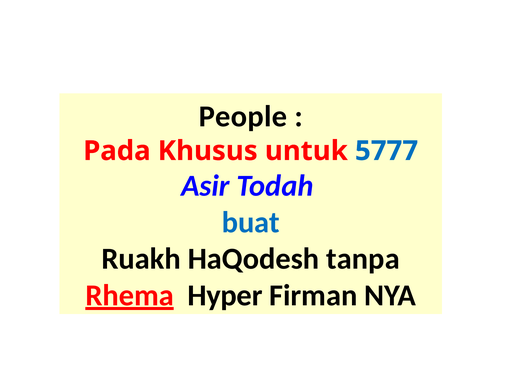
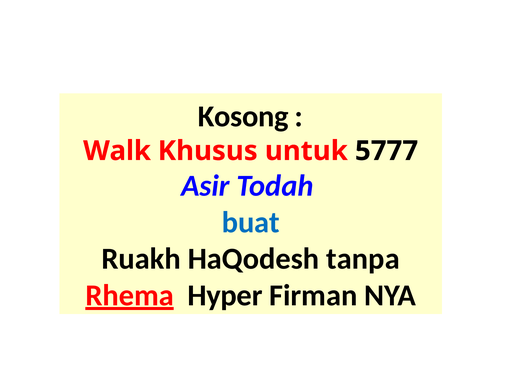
People: People -> Kosong (243, 116)
Pada: Pada -> Walk (117, 151)
5777 colour: blue -> black (387, 151)
